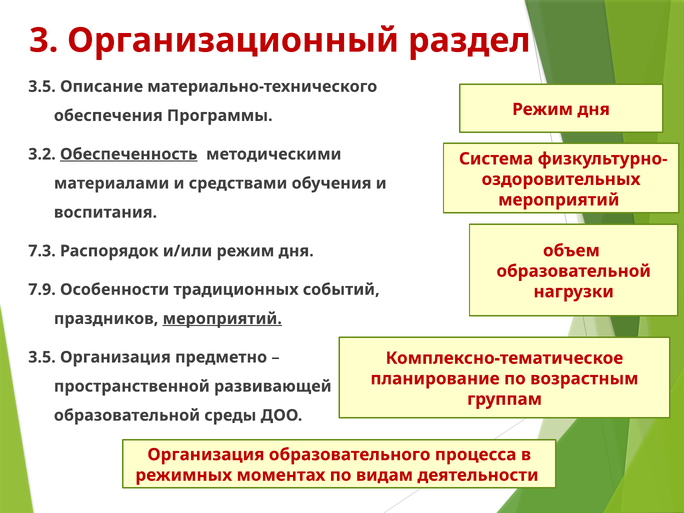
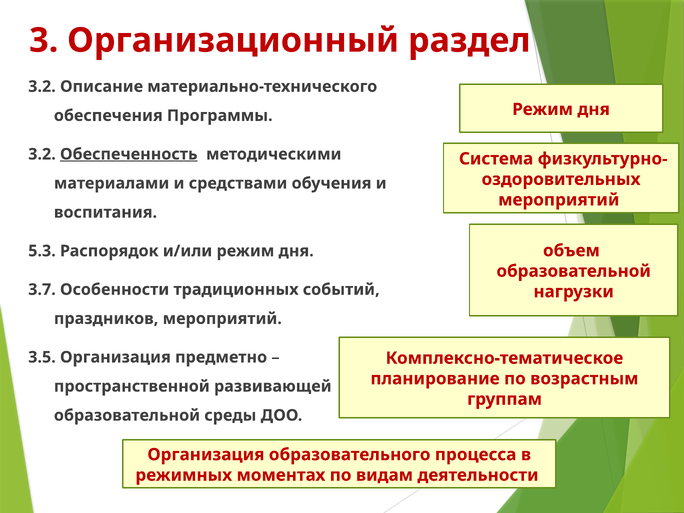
3.5: 3.5 -> 3.2 (42, 87)
7.3: 7.3 -> 5.3 (42, 251)
7.9: 7.9 -> 3.7 (42, 290)
мероприятий underline: present -> none (222, 319)
